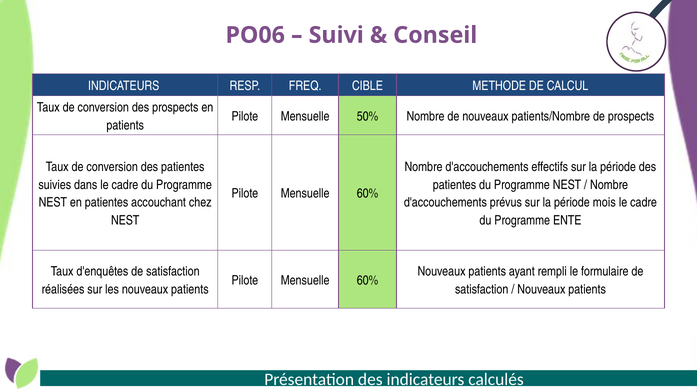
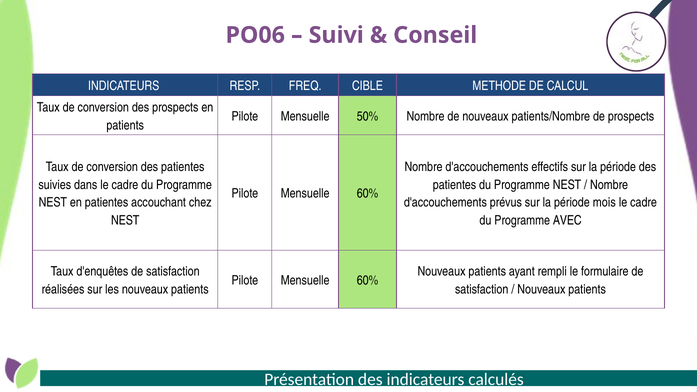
ENTE: ENTE -> AVEC (567, 221)
